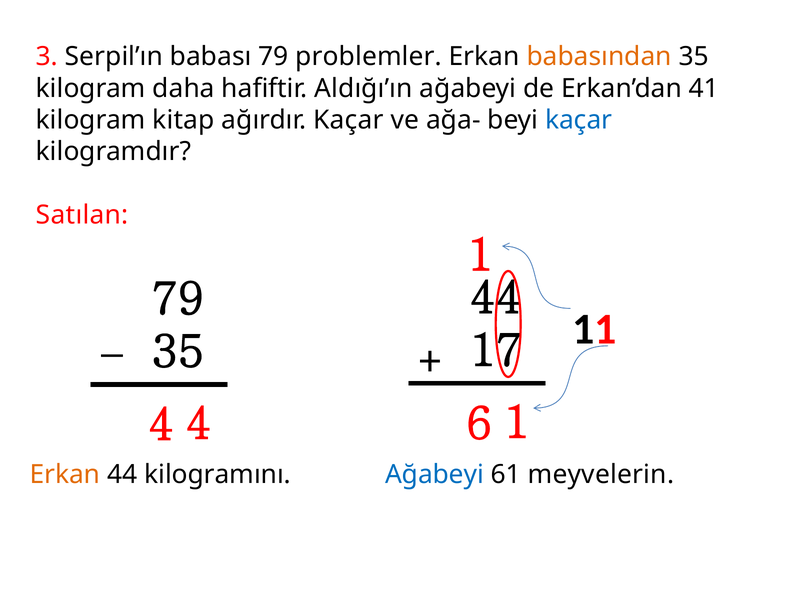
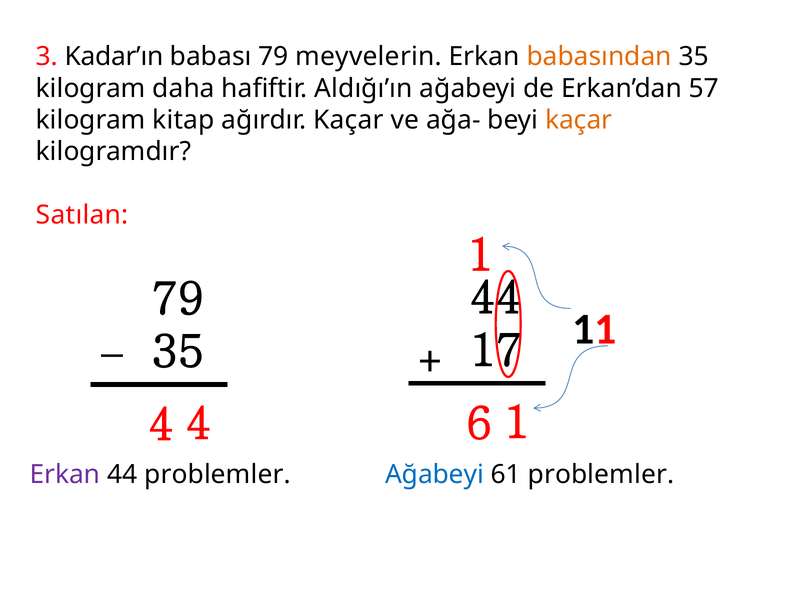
Serpil’ın: Serpil’ın -> Kadar’ın (114, 57)
problemler: problemler -> meyvelerin (369, 57)
41: 41 -> 57 (704, 88)
kaçar colour: blue -> orange (579, 120)
Erkan colour: orange -> purple (65, 474)
44 kilogramını: kilogramını -> problemler (217, 474)
61 meyvelerin: meyvelerin -> problemler (601, 474)
